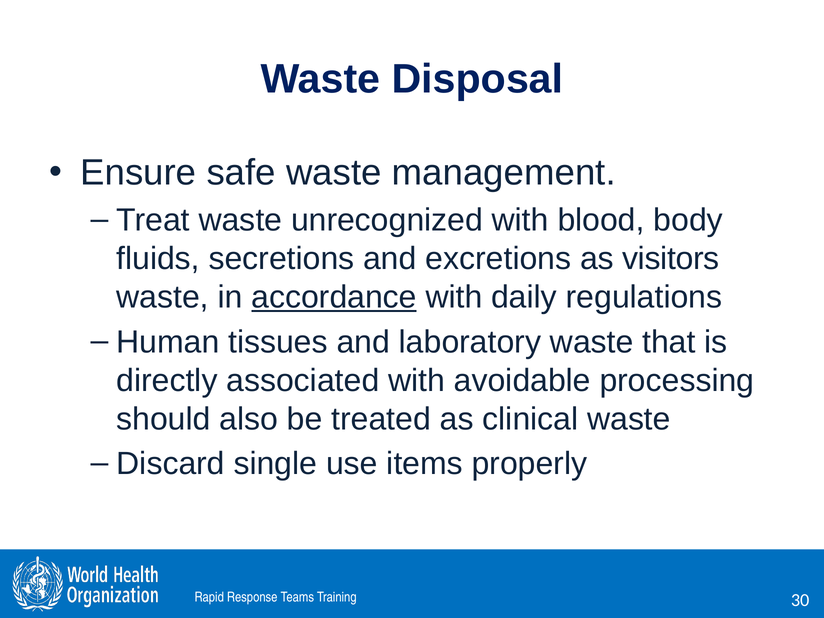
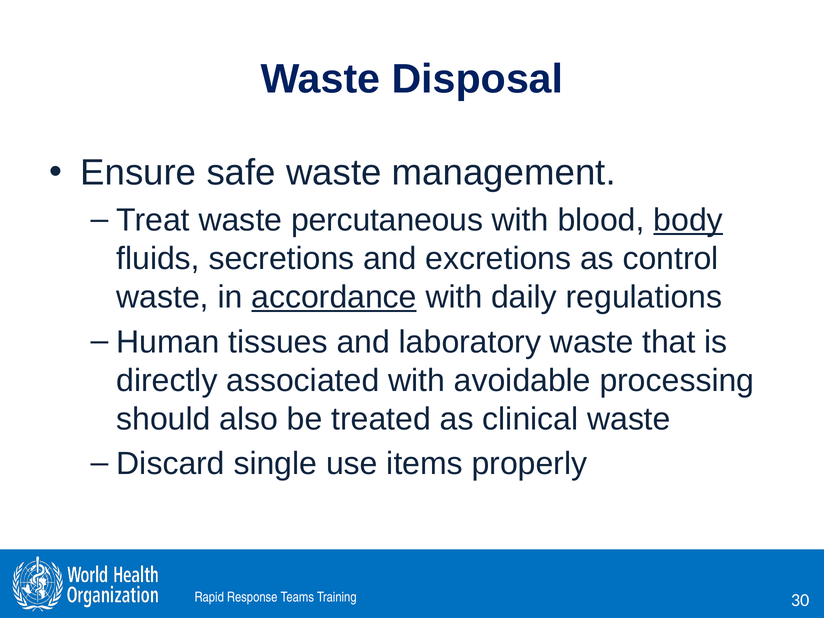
unrecognized: unrecognized -> percutaneous (387, 220)
body underline: none -> present (688, 220)
visitors: visitors -> control (671, 259)
